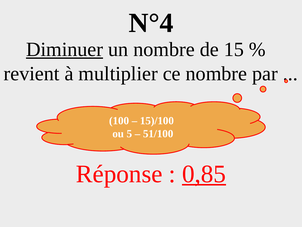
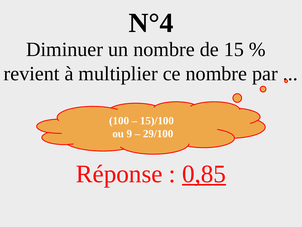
Diminuer underline: present -> none (65, 49)
5: 5 -> 9 (129, 134)
51/100: 51/100 -> 29/100 (158, 134)
